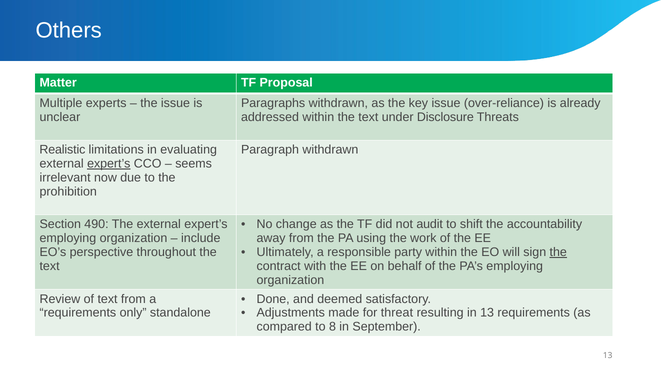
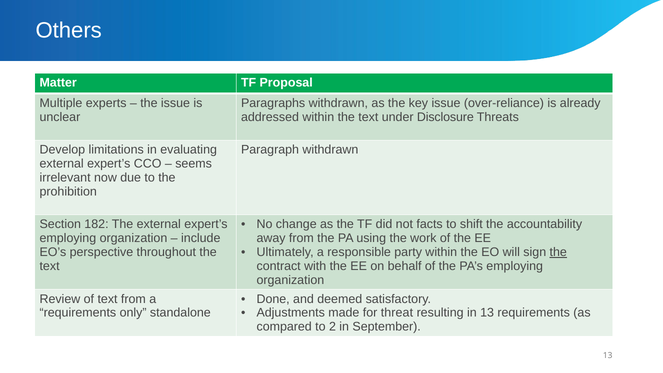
Realistic: Realistic -> Develop (62, 150)
expert’s underline: present -> none (109, 164)
490: 490 -> 182 (96, 224)
audit: audit -> facts (430, 224)
8: 8 -> 2 (332, 327)
